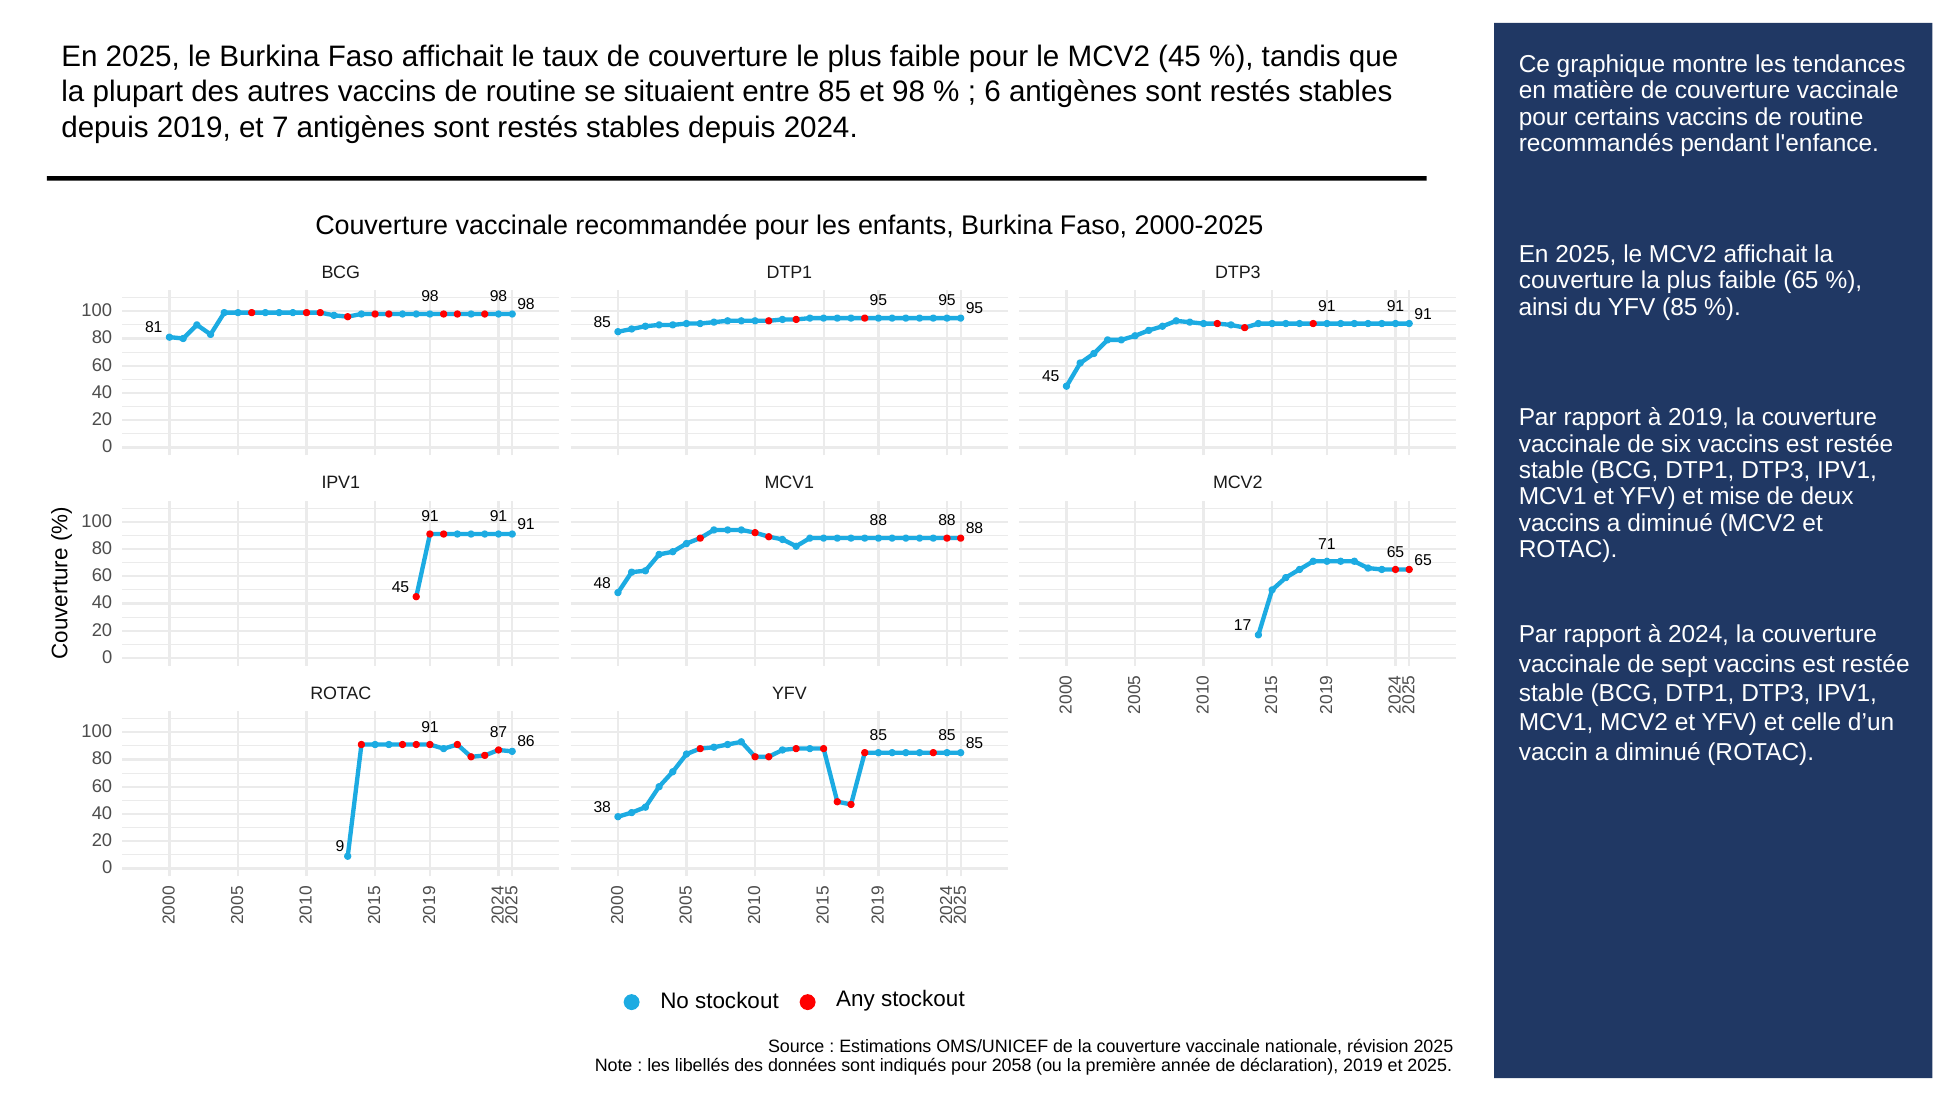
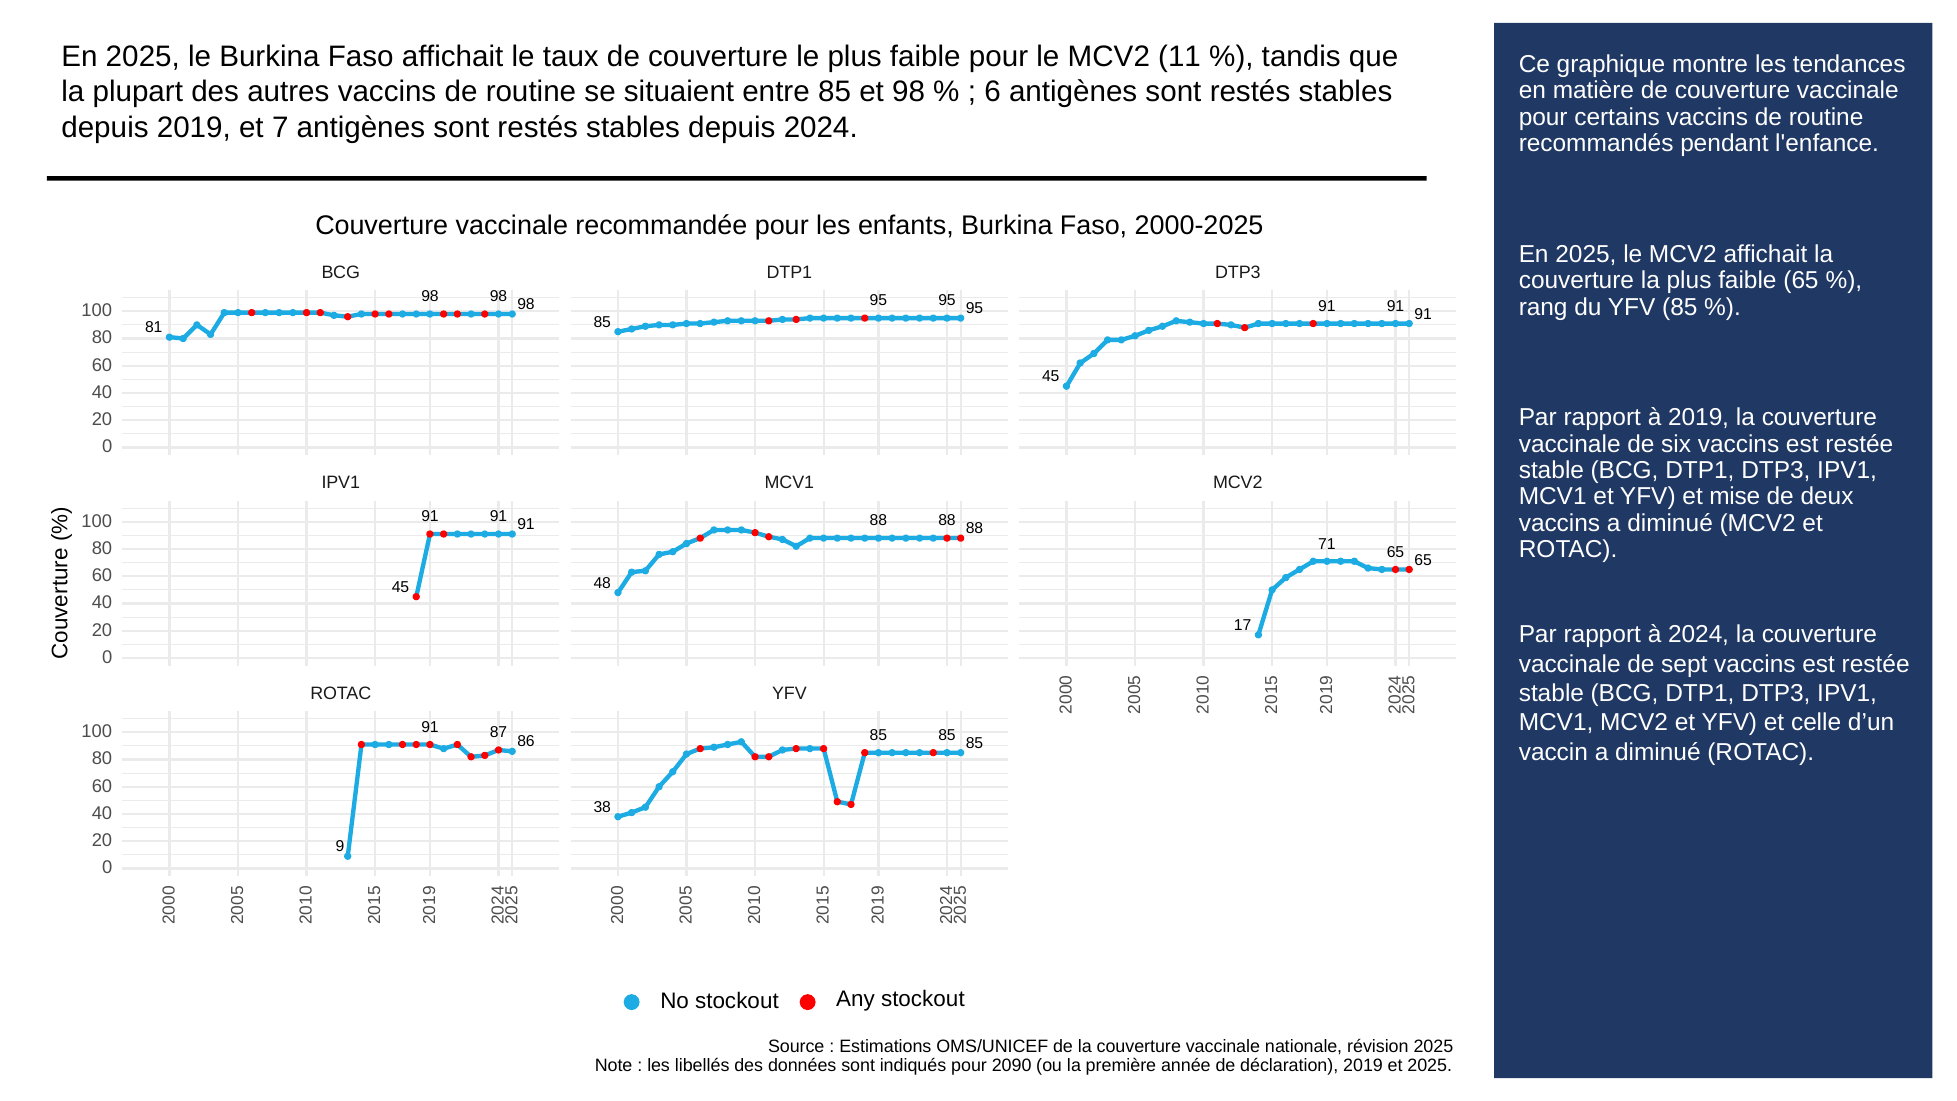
MCV2 45: 45 -> 11 (1180, 56)
ainsi: ainsi -> rang (1543, 307)
2058: 2058 -> 2090 (1012, 1065)
